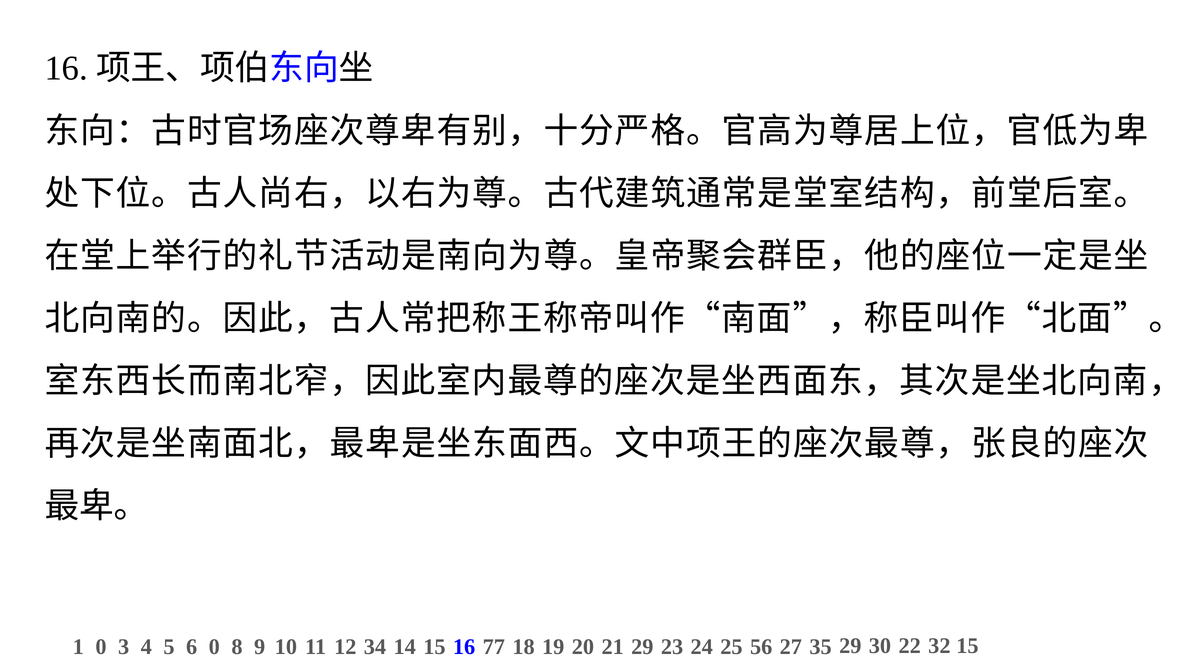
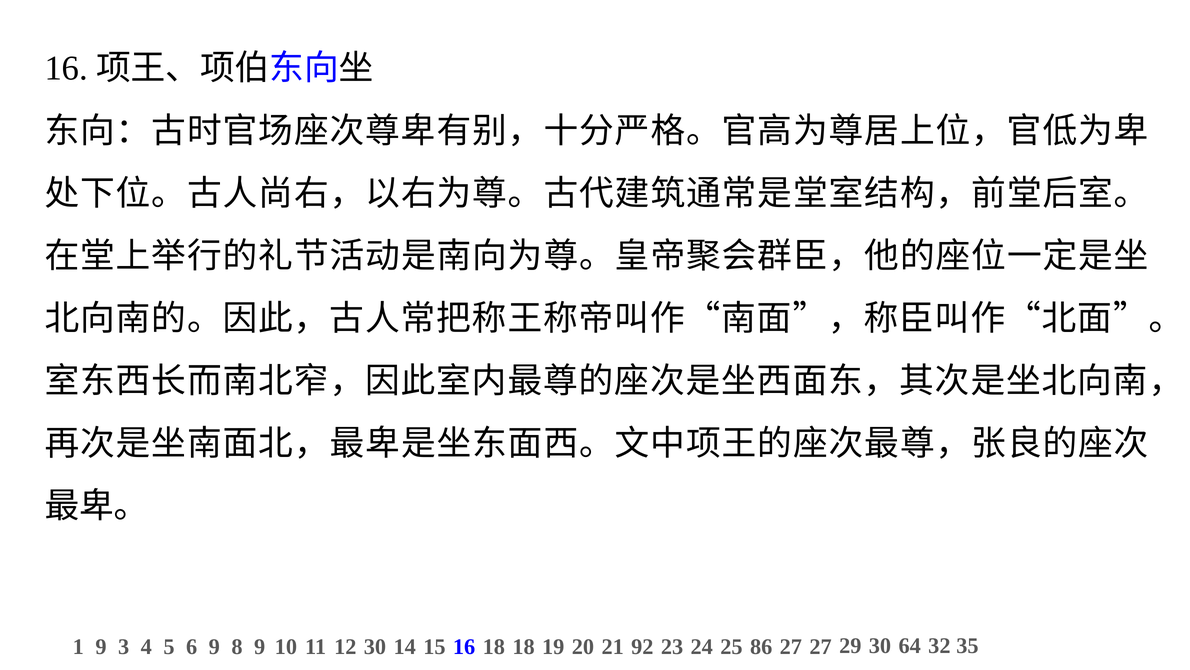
1 0: 0 -> 9 (101, 647)
6 0: 0 -> 9 (214, 647)
12 34: 34 -> 30 (375, 647)
16 77: 77 -> 18 (494, 647)
21 29: 29 -> 92 (642, 647)
56: 56 -> 86 (761, 647)
27 35: 35 -> 27 (821, 647)
22: 22 -> 64 (910, 646)
32 15: 15 -> 35 (967, 646)
